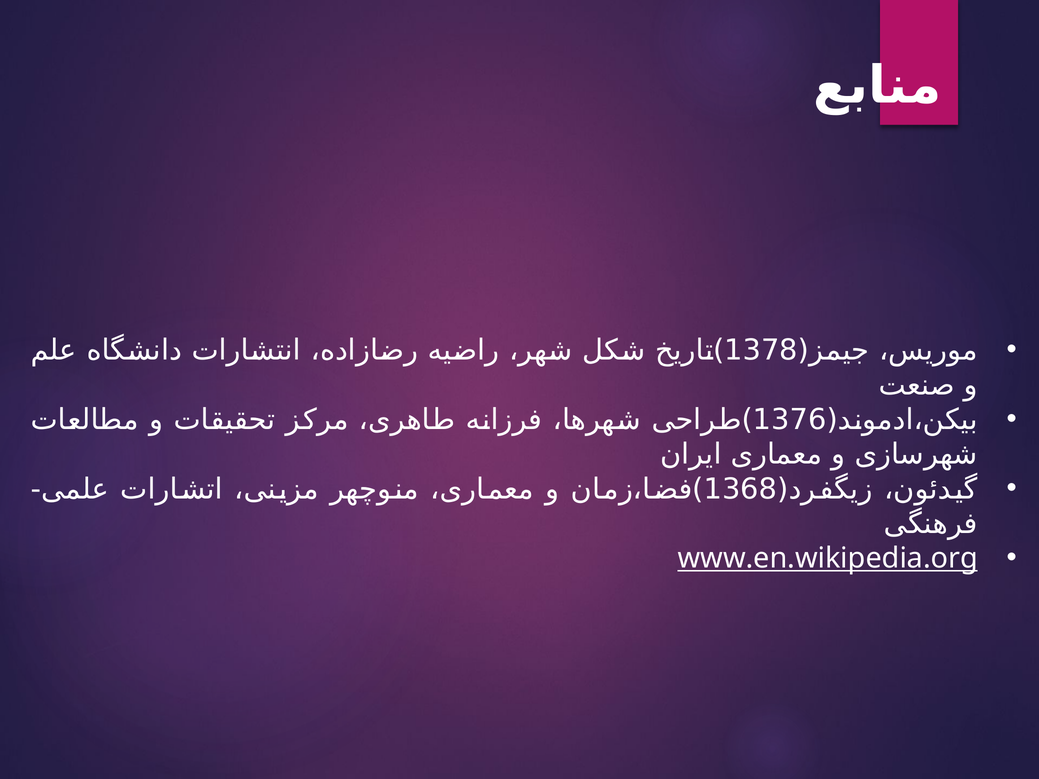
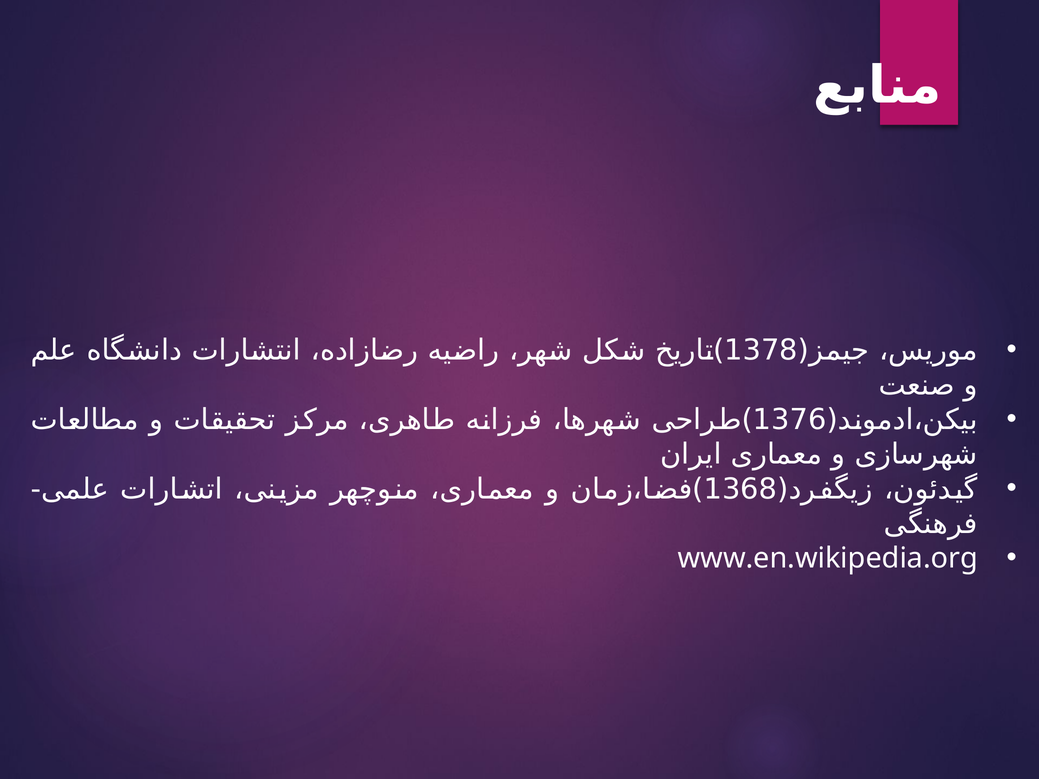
www.en.wikipedia.org underline: present -> none (828, 558)
